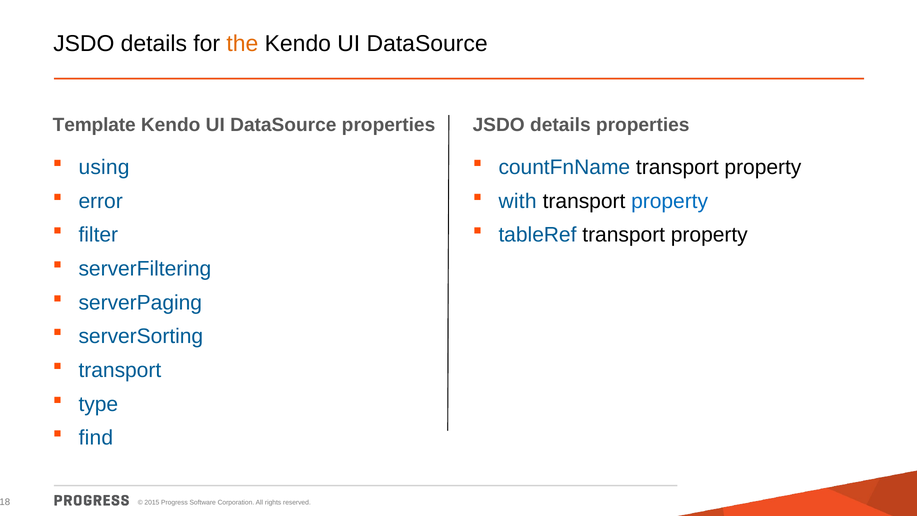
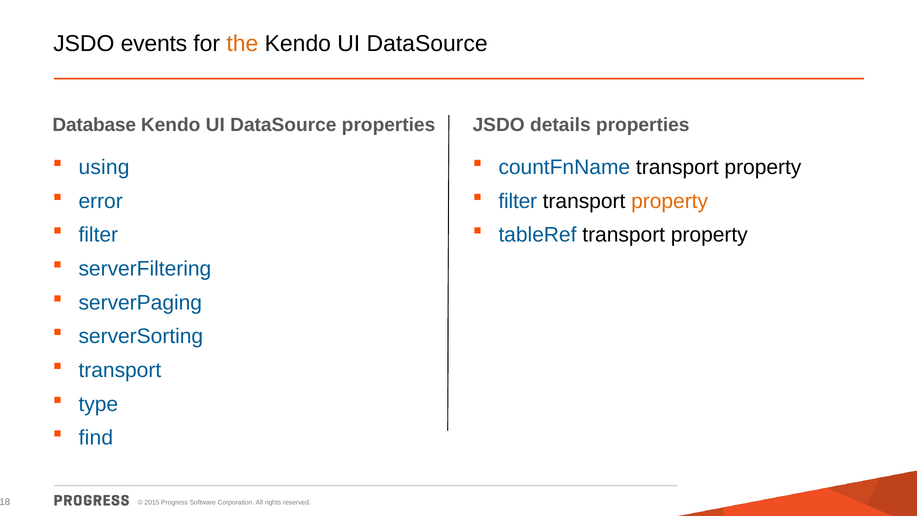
details: details -> events (154, 44)
Template: Template -> Database (94, 125)
with: with -> filter (518, 201)
property colour: blue -> orange (670, 201)
